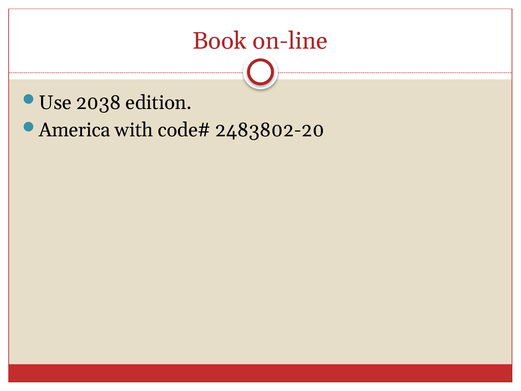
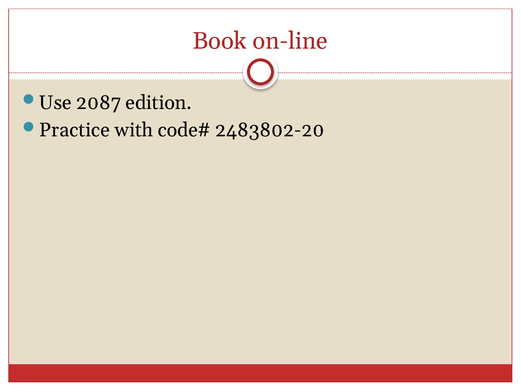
2038: 2038 -> 2087 (99, 103)
America: America -> Practice (74, 130)
